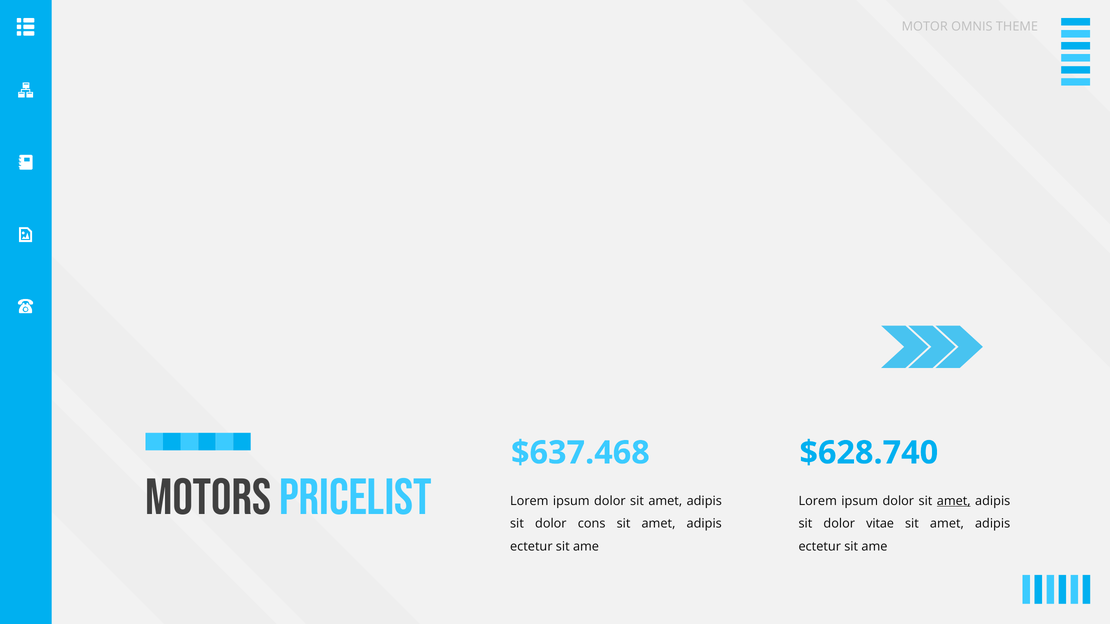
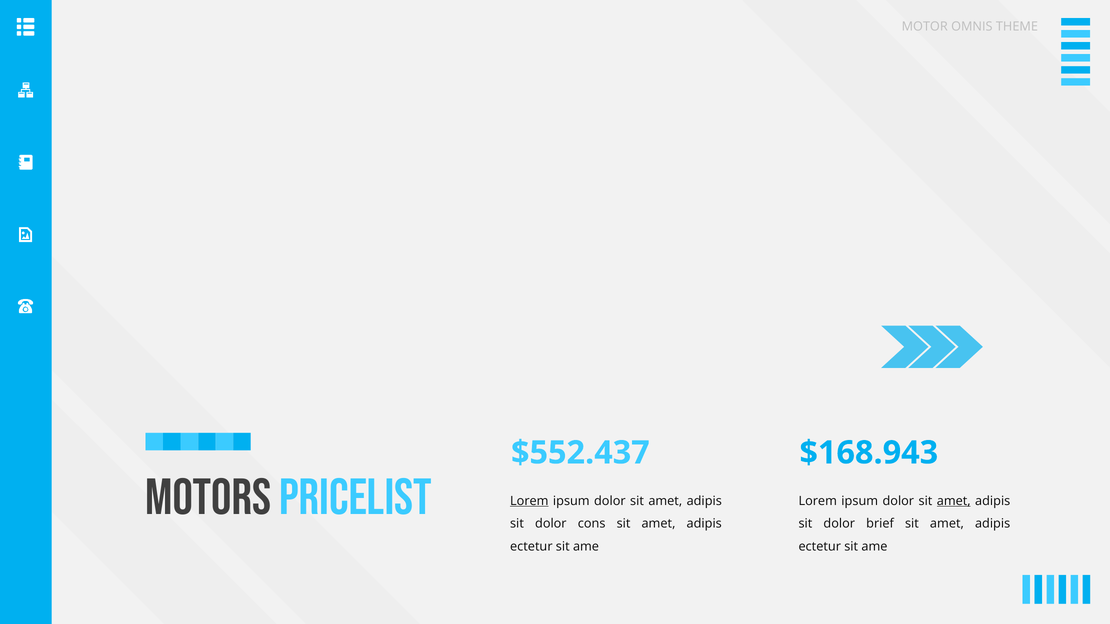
$637.468: $637.468 -> $552.437 (580, 453)
$628.740: $628.740 -> $168.943 (869, 453)
Lorem underline: none -> present (529, 501)
vitae: vitae -> brief (880, 524)
